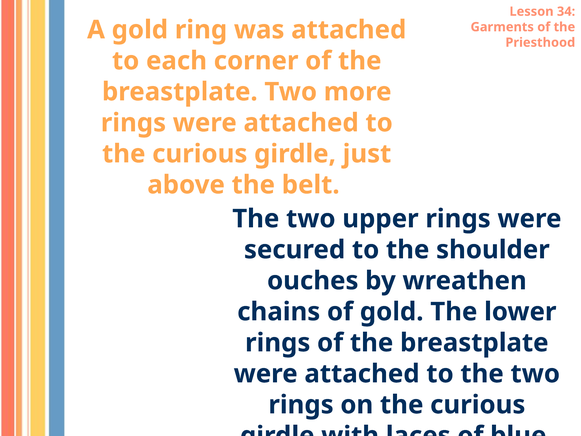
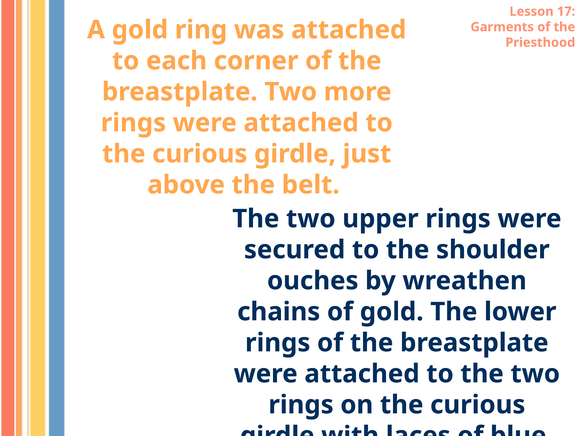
34: 34 -> 17 (566, 12)
